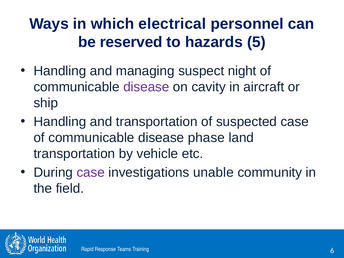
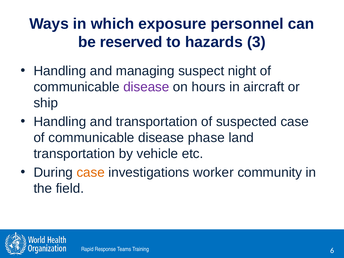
electrical: electrical -> exposure (172, 24)
5: 5 -> 3 (256, 42)
cavity: cavity -> hours (209, 87)
case colour: purple -> orange (91, 172)
unable: unable -> worker (213, 172)
